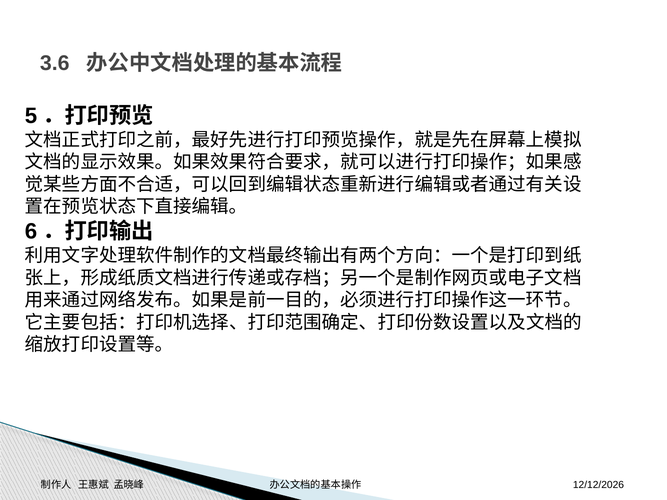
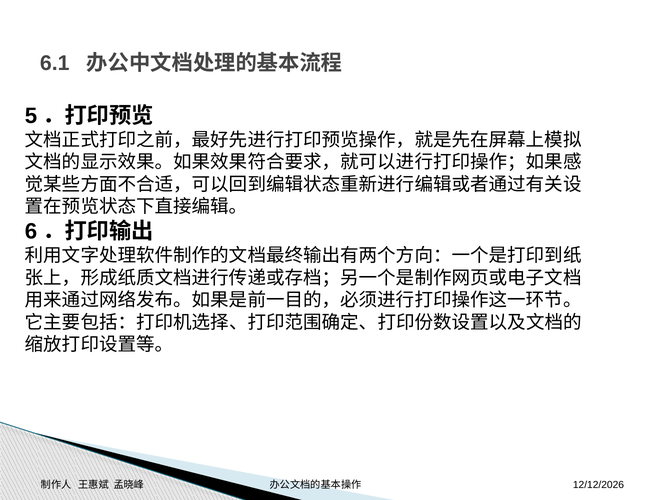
3.6: 3.6 -> 6.1 (55, 63)
